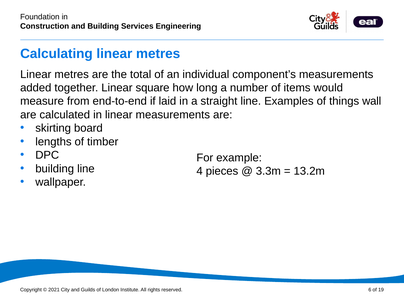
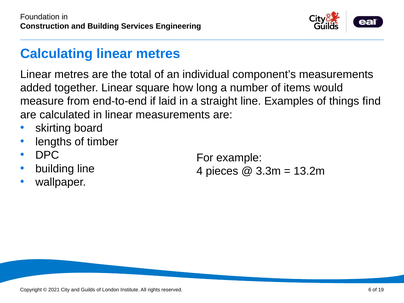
wall: wall -> find (372, 101)
